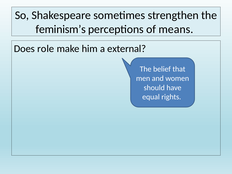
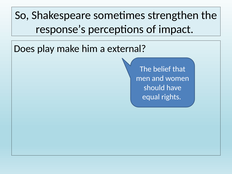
feminism’s: feminism’s -> response’s (61, 29)
means: means -> impact (176, 29)
role: role -> play (46, 49)
